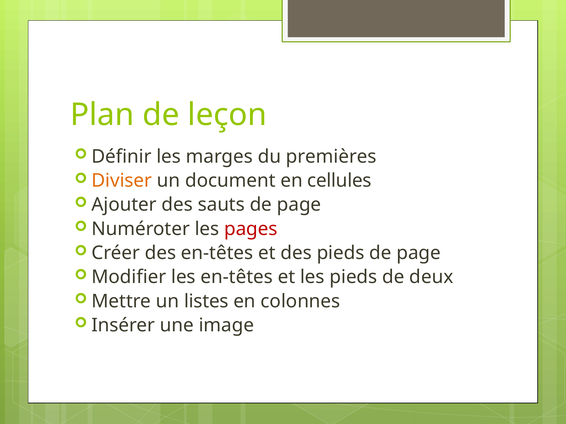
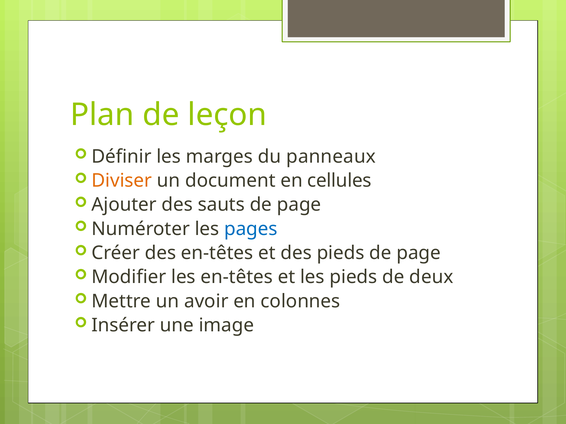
premières: premières -> panneaux (331, 157)
pages colour: red -> blue (251, 229)
listes: listes -> avoir (206, 302)
